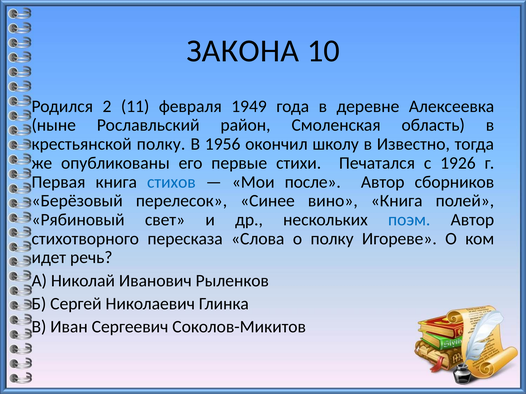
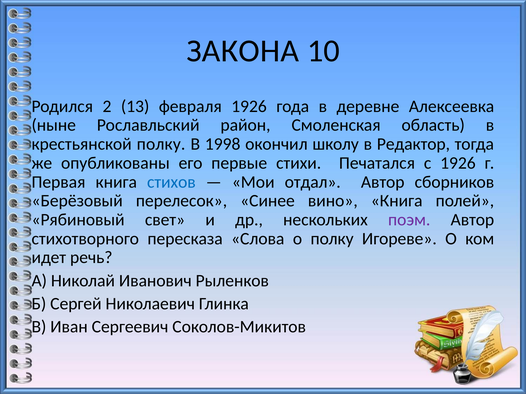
11: 11 -> 13 (135, 106)
февраля 1949: 1949 -> 1926 (249, 106)
1956: 1956 -> 1998 (223, 144)
Известно: Известно -> Редактор (413, 144)
после: после -> отдал (313, 182)
поэм colour: blue -> purple (409, 220)
